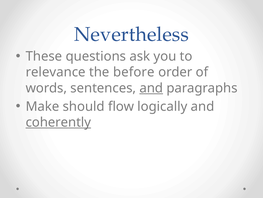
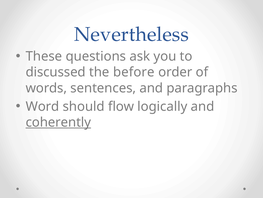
relevance: relevance -> discussed (56, 72)
and underline: present -> none (151, 88)
Make: Make -> Word (42, 106)
